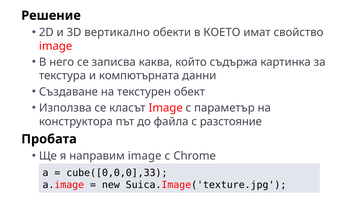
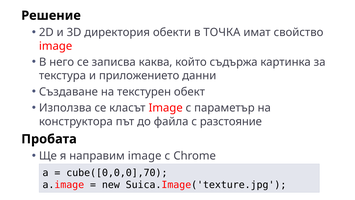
вертикално: вертикално -> директория (117, 32)
КОЕТО: КОЕТО -> ТОЧКА (222, 32)
компютърната: компютърната -> приложението (139, 76)
cube([0,0,0],33: cube([0,0,0],33 -> cube([0,0,0],70 (117, 173)
